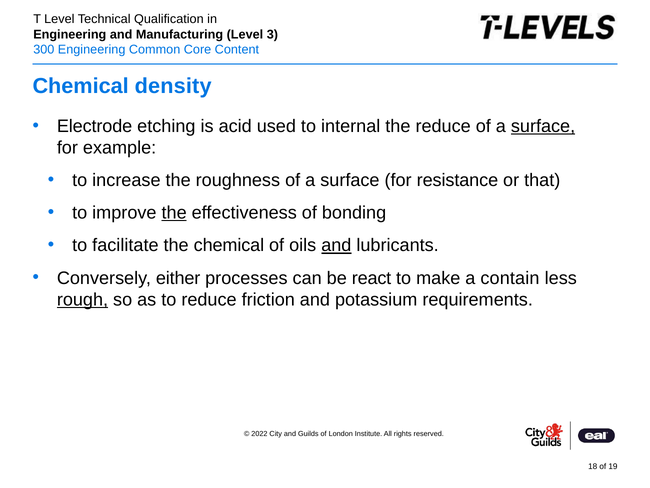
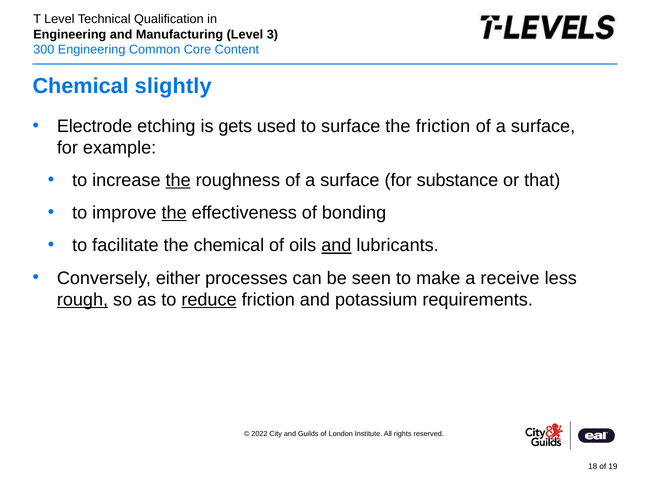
density: density -> slightly (173, 86)
acid: acid -> gets (235, 126)
to internal: internal -> surface (351, 126)
the reduce: reduce -> friction (443, 126)
surface underline: present -> none (543, 126)
the underline: none -> present (178, 180)
resistance: resistance -> substance (457, 180)
react: react -> seen (371, 278)
contain: contain -> receive (510, 278)
reduce underline: none -> present (209, 299)
